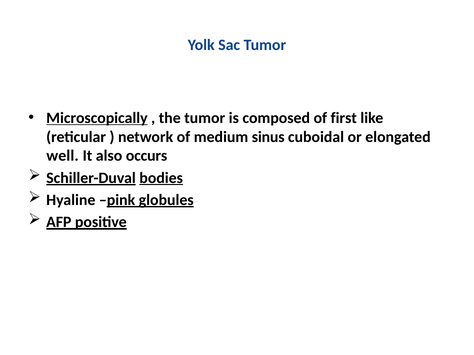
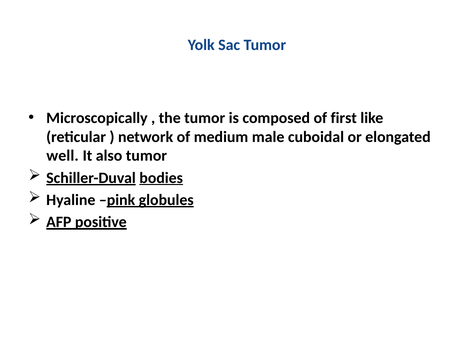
Microscopically underline: present -> none (97, 118)
sinus: sinus -> male (268, 137)
also occurs: occurs -> tumor (146, 156)
